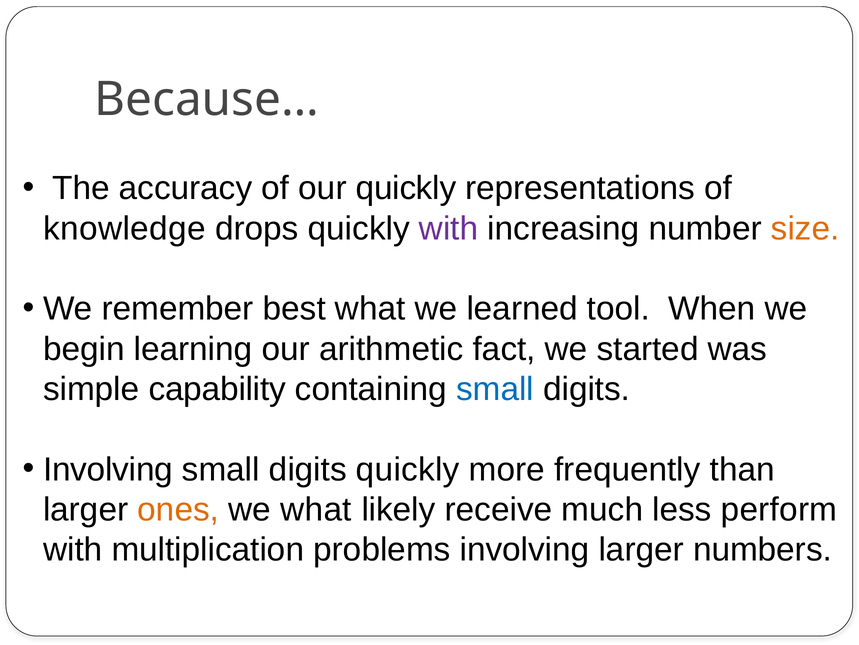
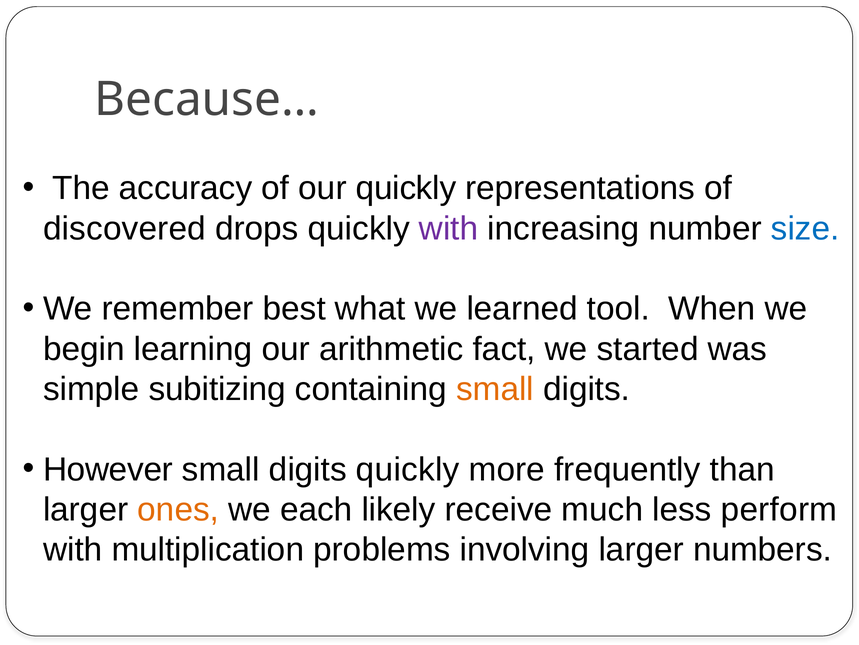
knowledge: knowledge -> discovered (125, 228)
size colour: orange -> blue (805, 228)
capability: capability -> subitizing (217, 389)
small colour: blue -> orange (495, 389)
Involving: Involving -> However (108, 469)
we what: what -> each (316, 509)
